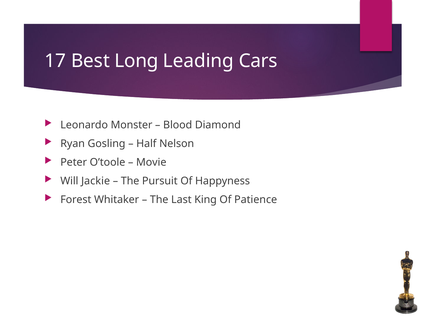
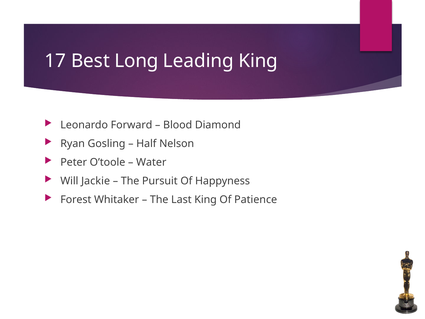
Leading Cars: Cars -> King (258, 61)
Monster: Monster -> Forward (132, 125)
Movie: Movie -> Water (151, 162)
